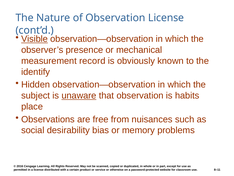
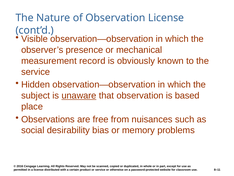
Visible underline: present -> none (34, 39)
identify: identify -> service (36, 72)
habits: habits -> based (187, 95)
